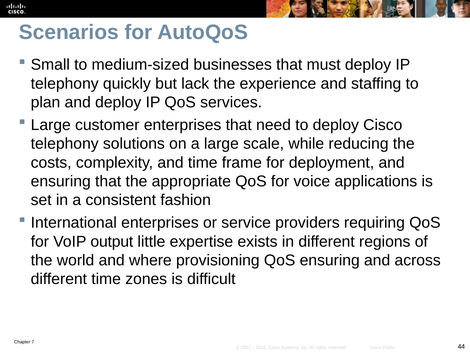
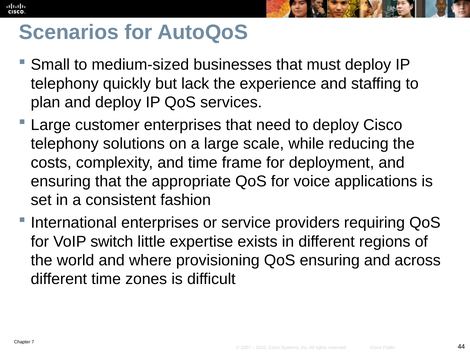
output: output -> switch (112, 242)
